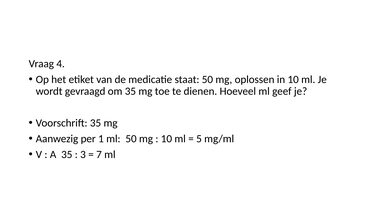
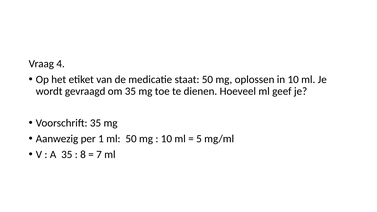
3: 3 -> 8 (83, 154)
